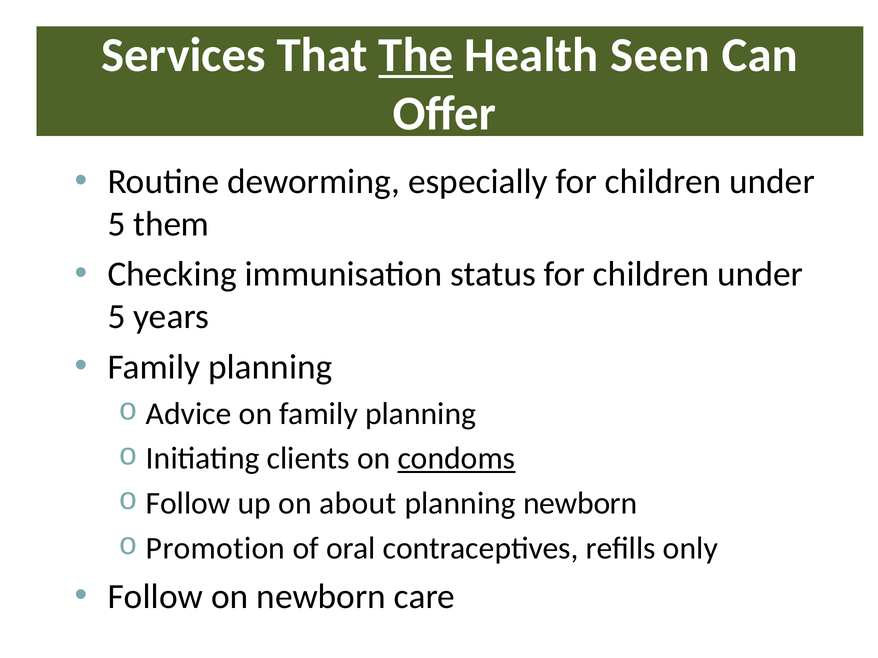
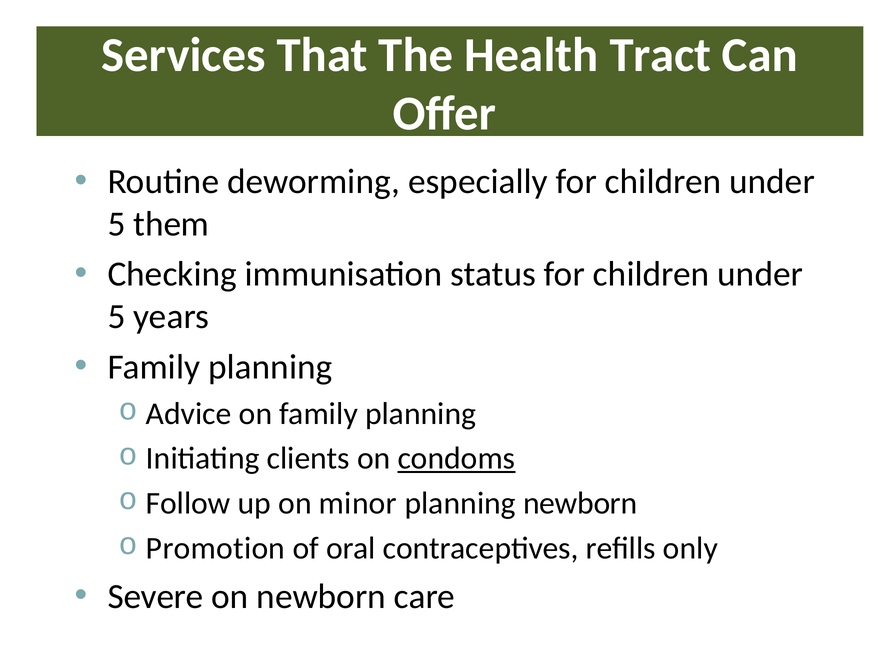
The underline: present -> none (416, 55)
Seen: Seen -> Tract (660, 55)
about: about -> minor (358, 504)
Follow: Follow -> Severe (156, 597)
